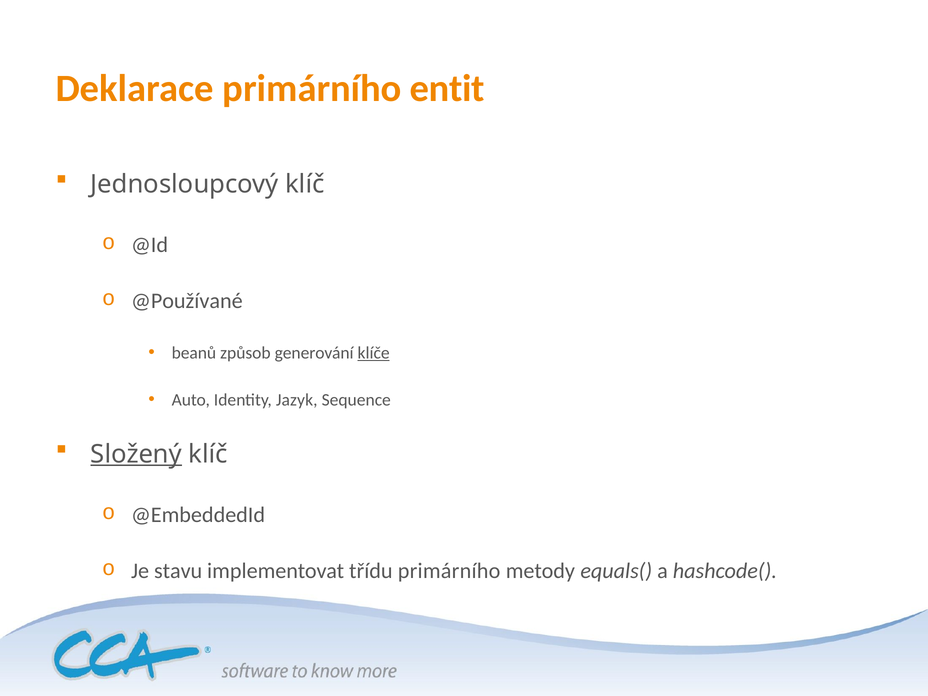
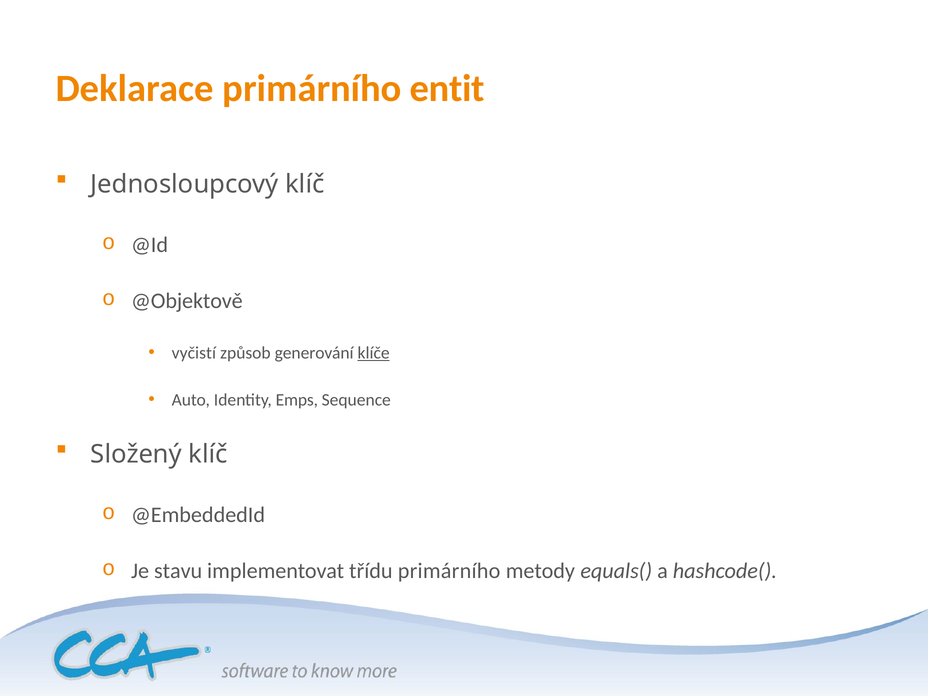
@Používané: @Používané -> @Objektově (187, 301)
beanů: beanů -> vyčistí (194, 353)
Jazyk: Jazyk -> Emps (297, 400)
Složený underline: present -> none (136, 454)
